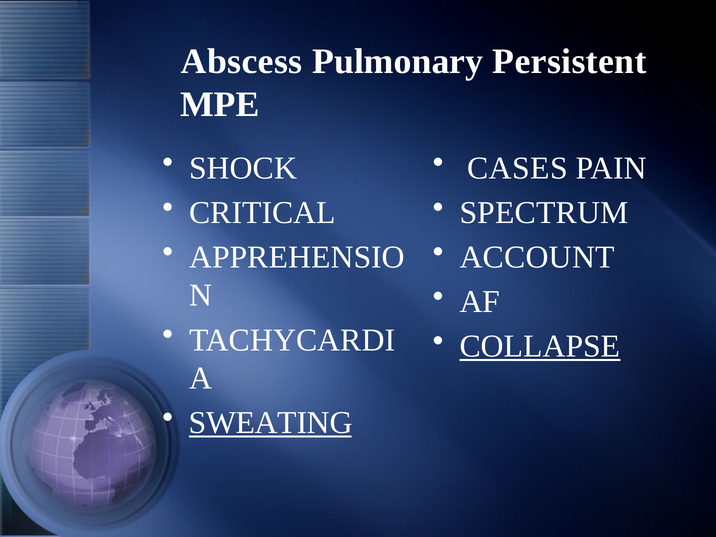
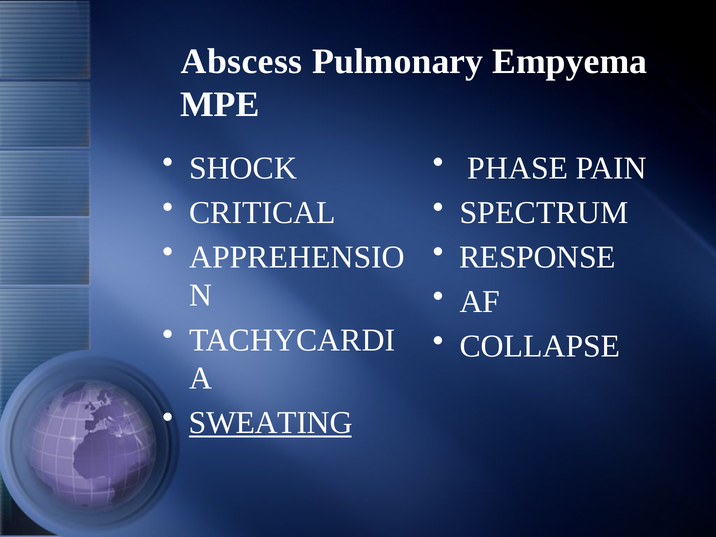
Persistent: Persistent -> Empyema (570, 62)
CASES: CASES -> PHASE (518, 168)
ACCOUNT: ACCOUNT -> RESPONSE (537, 257)
COLLAPSE underline: present -> none (540, 346)
